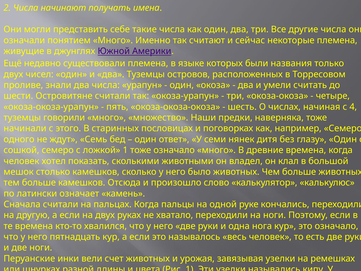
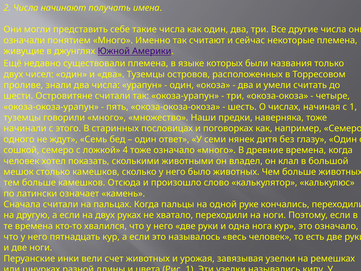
с 4: 4 -> 1 (353, 107)
ложкой 1: 1 -> 4 (125, 150)
